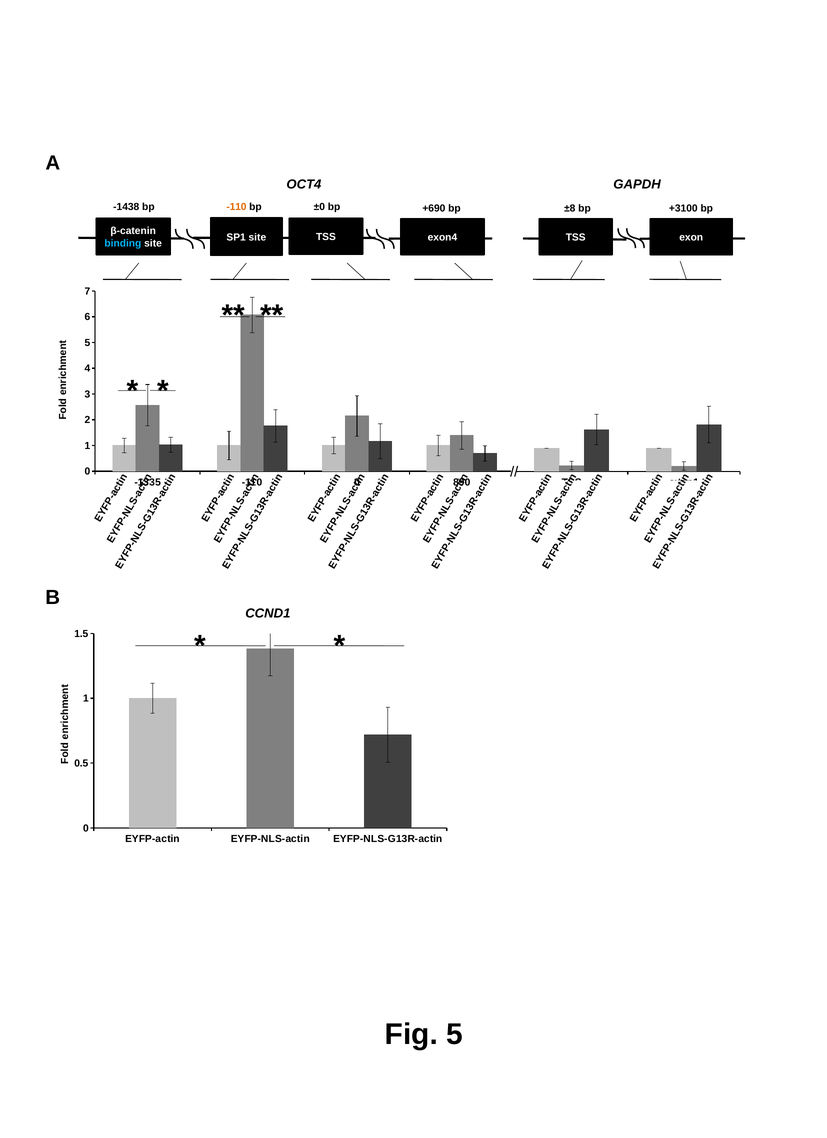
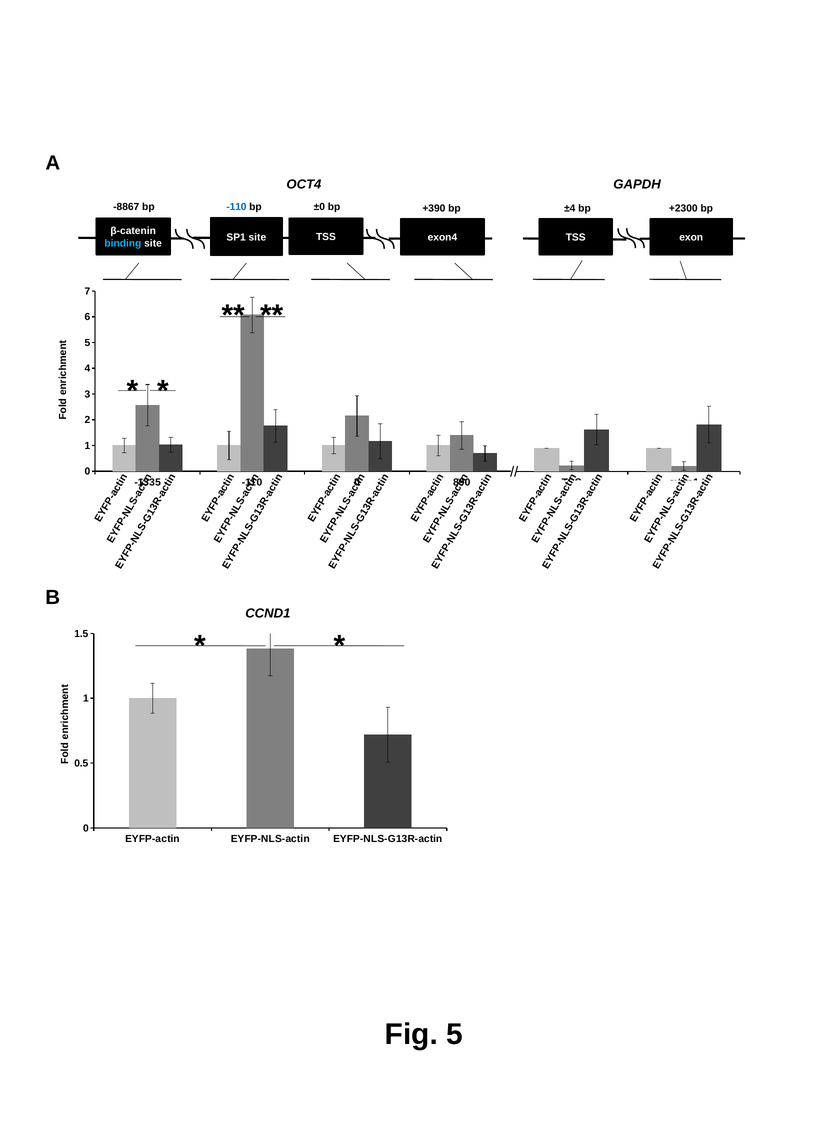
-1438: -1438 -> -8867 (126, 207)
-110 colour: orange -> blue (236, 207)
+690: +690 -> +390 (434, 208)
±8: ±8 -> ±4 (570, 208)
+3100: +3100 -> +2300 (683, 208)
